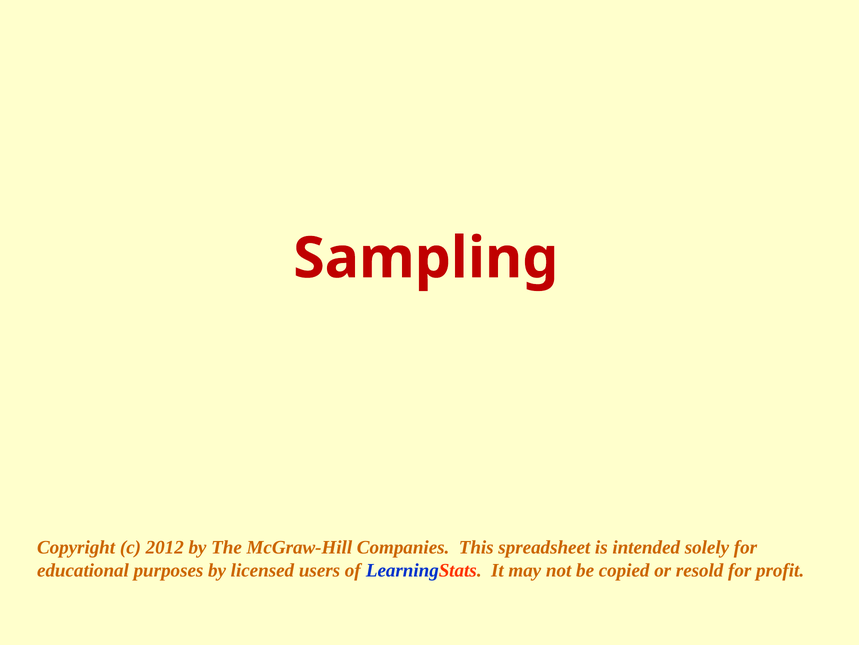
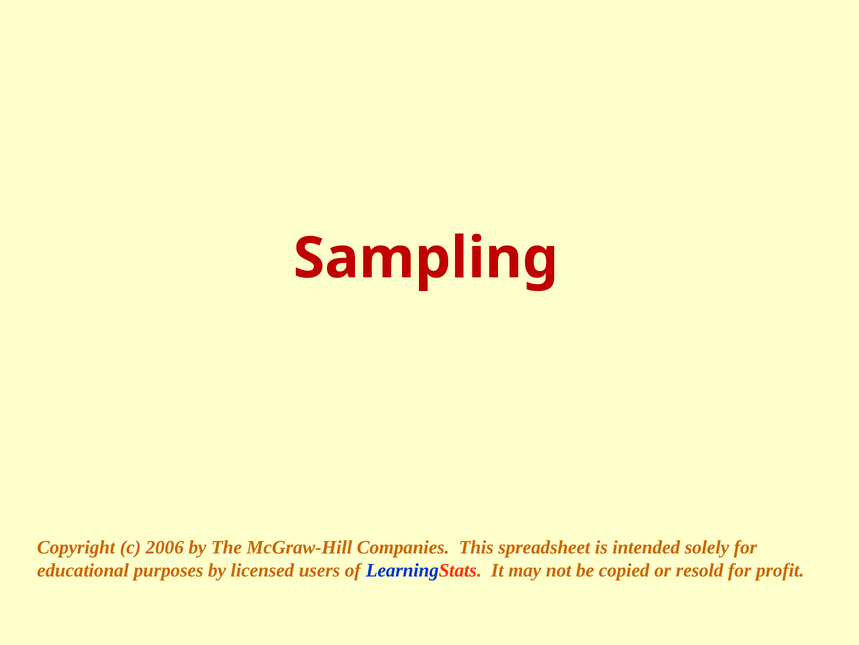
2012: 2012 -> 2006 (165, 547)
